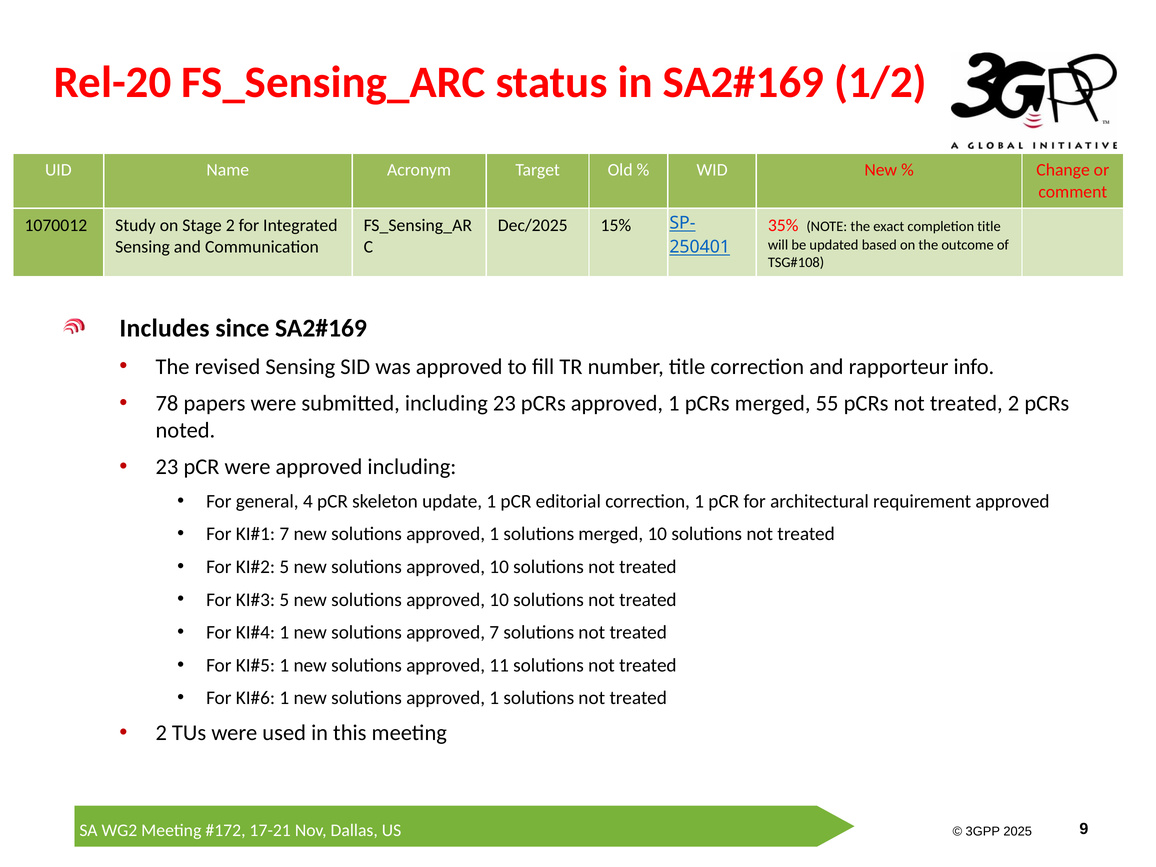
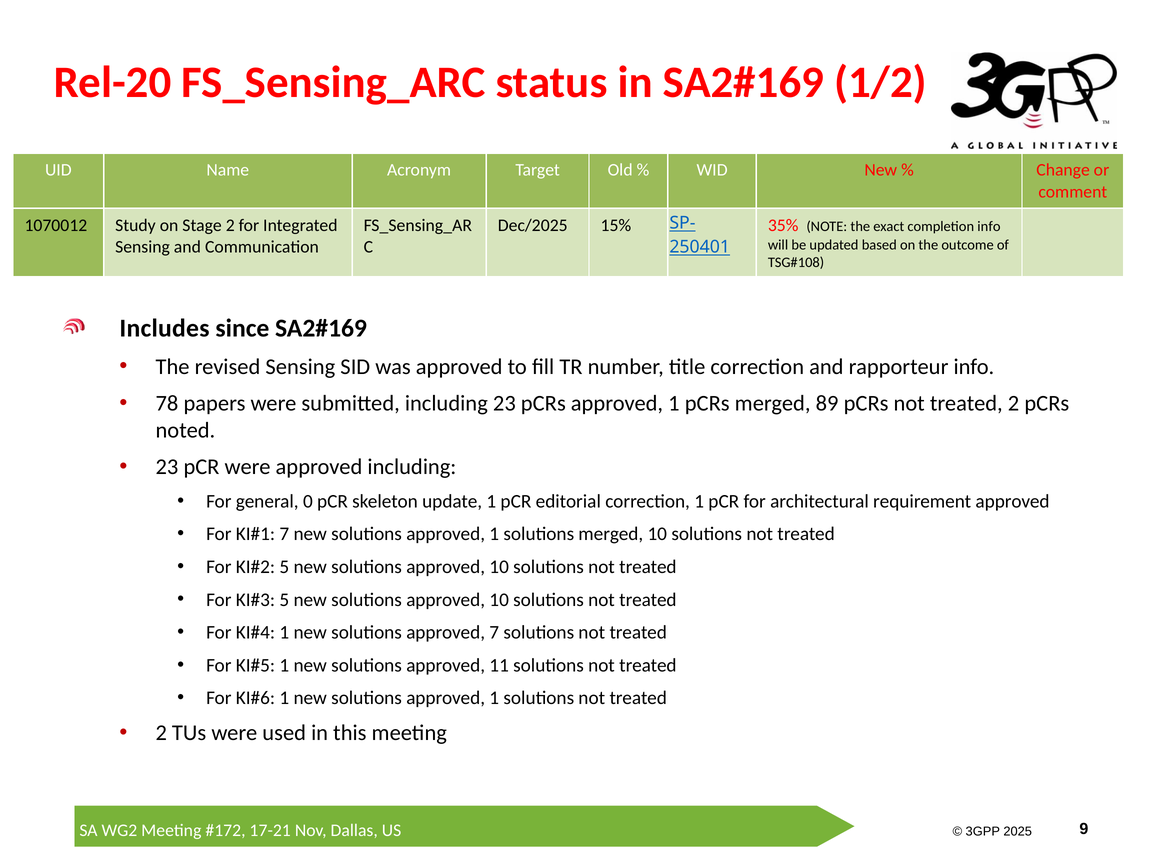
completion title: title -> info (989, 226)
55: 55 -> 89 (827, 403)
4: 4 -> 0 (308, 501)
